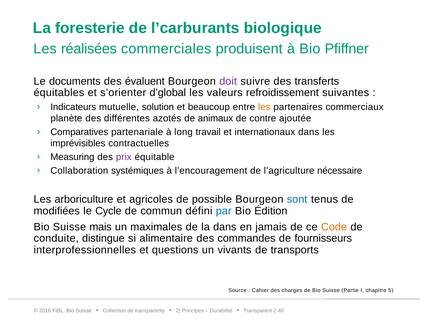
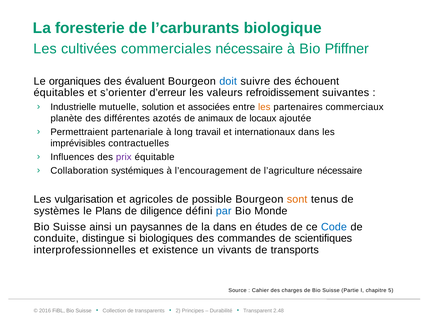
réalisées: réalisées -> cultivées (89, 49)
commerciales produisent: produisent -> nécessaire (249, 49)
documents: documents -> organiques (75, 81)
doit colour: purple -> blue (228, 81)
transferts: transferts -> échouent (317, 81)
d’global: d’global -> d’erreur (168, 93)
Indicateurs: Indicateurs -> Industrielle (73, 107)
beaucoup: beaucoup -> associées (209, 107)
contre: contre -> locaux (263, 119)
Comparatives: Comparatives -> Permettraient (79, 132)
Measuring: Measuring -> Influences (72, 157)
arboriculture: arboriculture -> vulgarisation (84, 200)
sont colour: blue -> orange (297, 200)
modifiées: modifiées -> systèmes (57, 211)
Cycle: Cycle -> Plans (108, 211)
commun: commun -> diligence (161, 211)
Édition: Édition -> Monde (271, 211)
mais: mais -> ainsi (100, 227)
maximales: maximales -> paysannes (156, 227)
jamais: jamais -> études (271, 227)
Code colour: orange -> blue (334, 227)
alimentaire: alimentaire -> biologiques (166, 239)
fournisseurs: fournisseurs -> scientifiques (323, 239)
questions: questions -> existence (175, 250)
